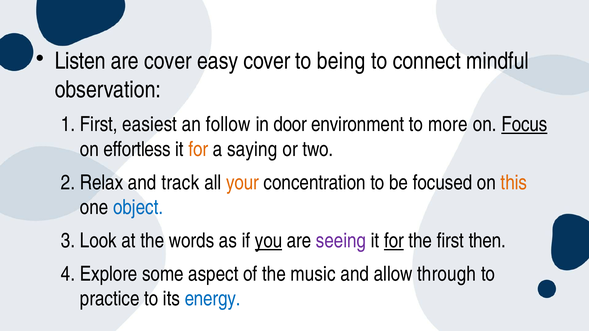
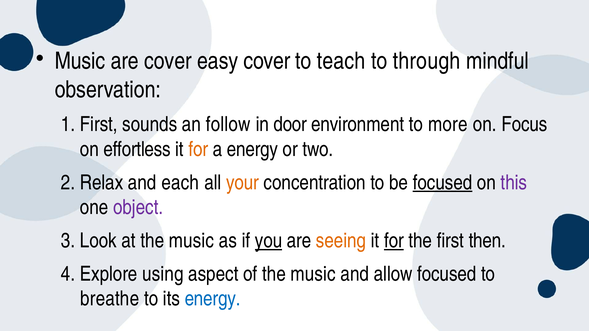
Listen: Listen -> Music (80, 61)
being: being -> teach (341, 61)
connect: connect -> through (427, 61)
easiest: easiest -> sounds (150, 125)
Focus underline: present -> none (524, 125)
a saying: saying -> energy (252, 149)
track: track -> each (180, 183)
focused underline: none -> present (443, 183)
this colour: orange -> purple (514, 183)
object colour: blue -> purple (138, 208)
at the words: words -> music (191, 241)
seeing colour: purple -> orange (341, 241)
some: some -> using (163, 274)
allow through: through -> focused (447, 274)
practice: practice -> breathe (110, 299)
